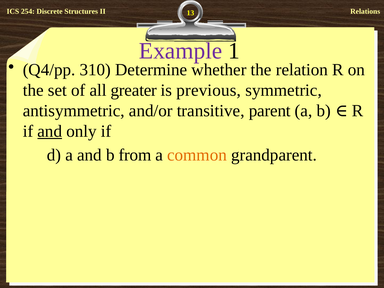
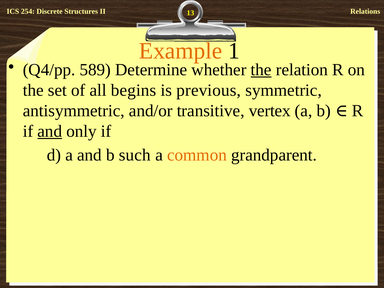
Example colour: purple -> orange (181, 51)
310: 310 -> 589 (95, 70)
the underline: none -> present (261, 70)
greater: greater -> begins (134, 90)
parent: parent -> vertex (270, 111)
from: from -> such (135, 155)
